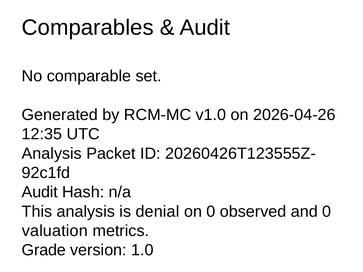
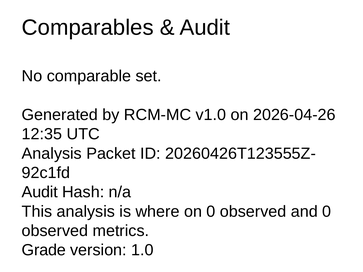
denial: denial -> where (158, 212)
valuation: valuation -> observed (55, 231)
